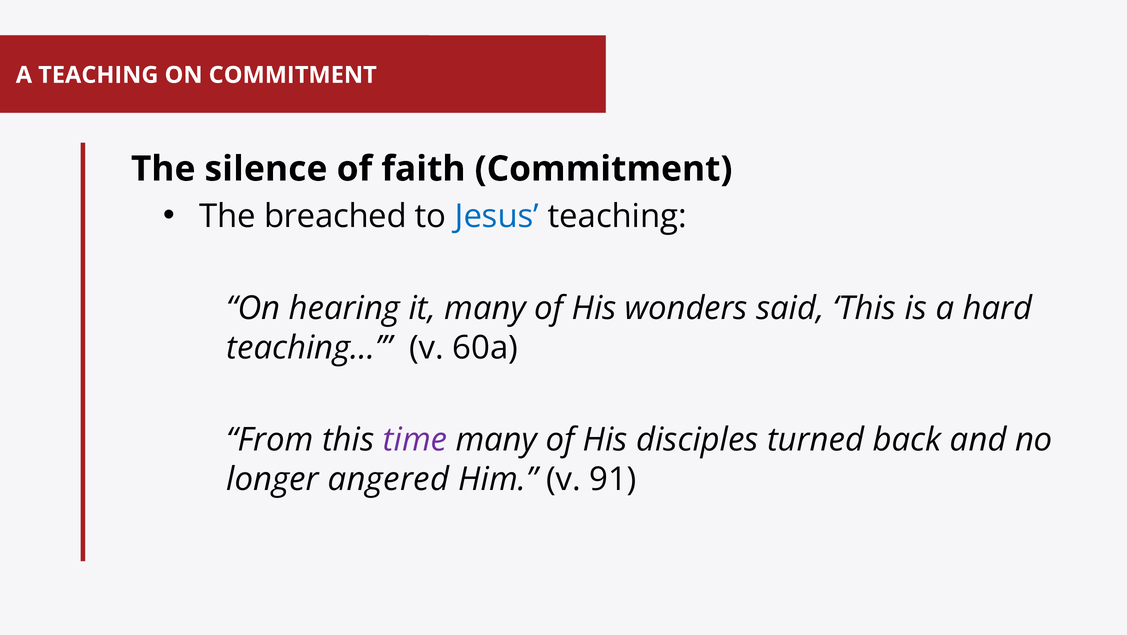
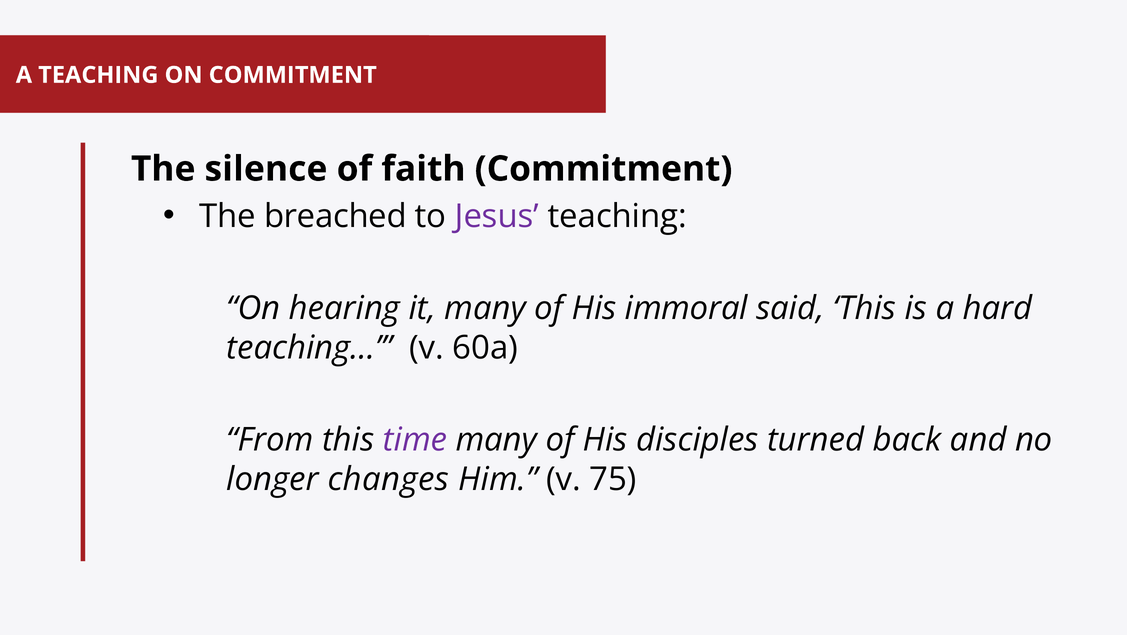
Jesus colour: blue -> purple (497, 216)
wonders: wonders -> immoral (686, 309)
angered: angered -> changes (388, 480)
91: 91 -> 75 (613, 480)
